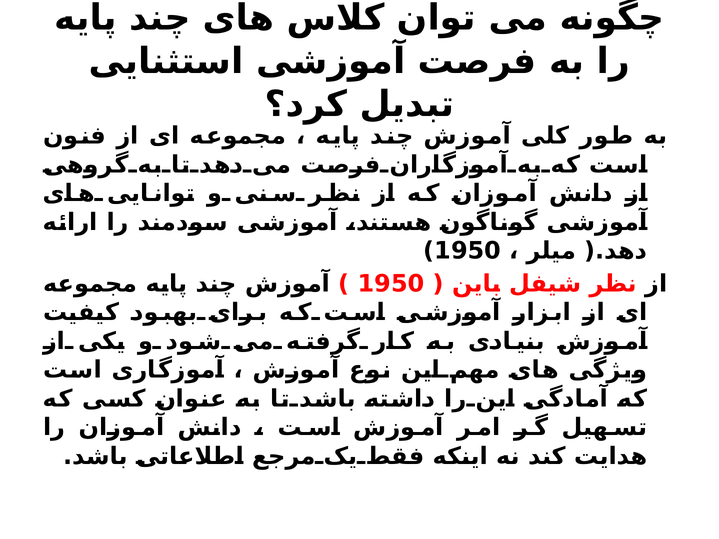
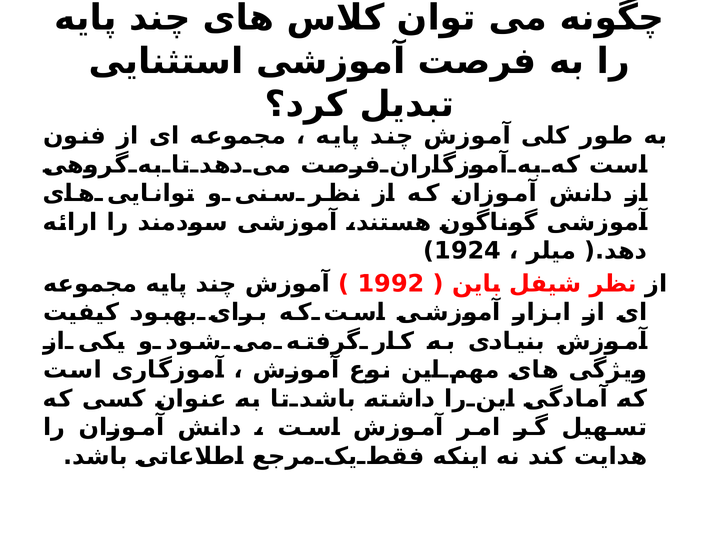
1950: 1950 -> 1924 (468, 251)
1950: 1950 -> 1992 (391, 284)
